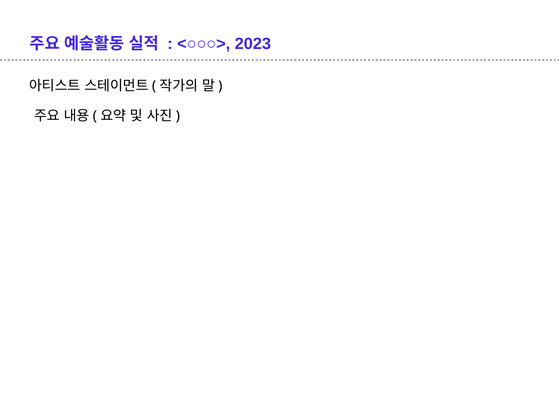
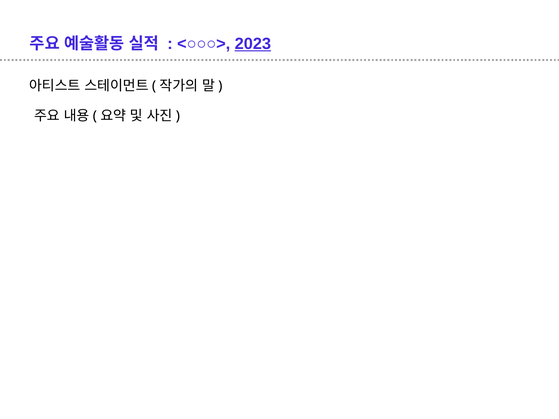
2023 underline: none -> present (253, 44)
